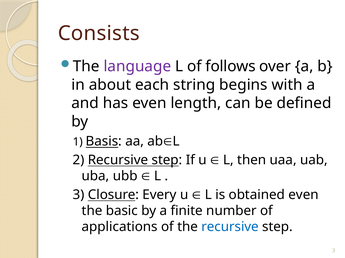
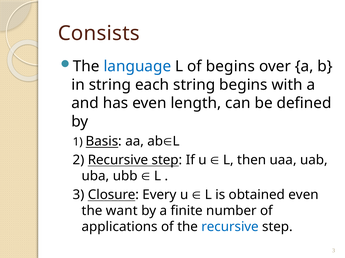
language colour: purple -> blue (137, 67)
of follows: follows -> begins (230, 67)
in about: about -> string (110, 85)
basic: basic -> want (122, 211)
